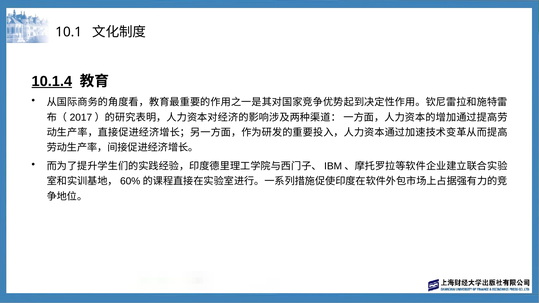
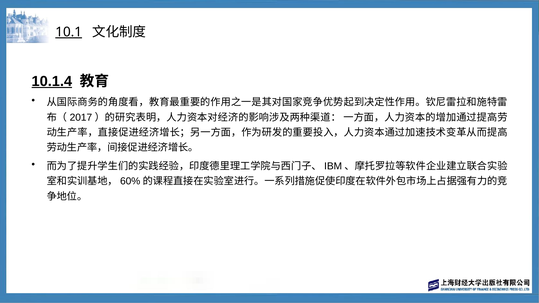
10.1 underline: none -> present (69, 32)
